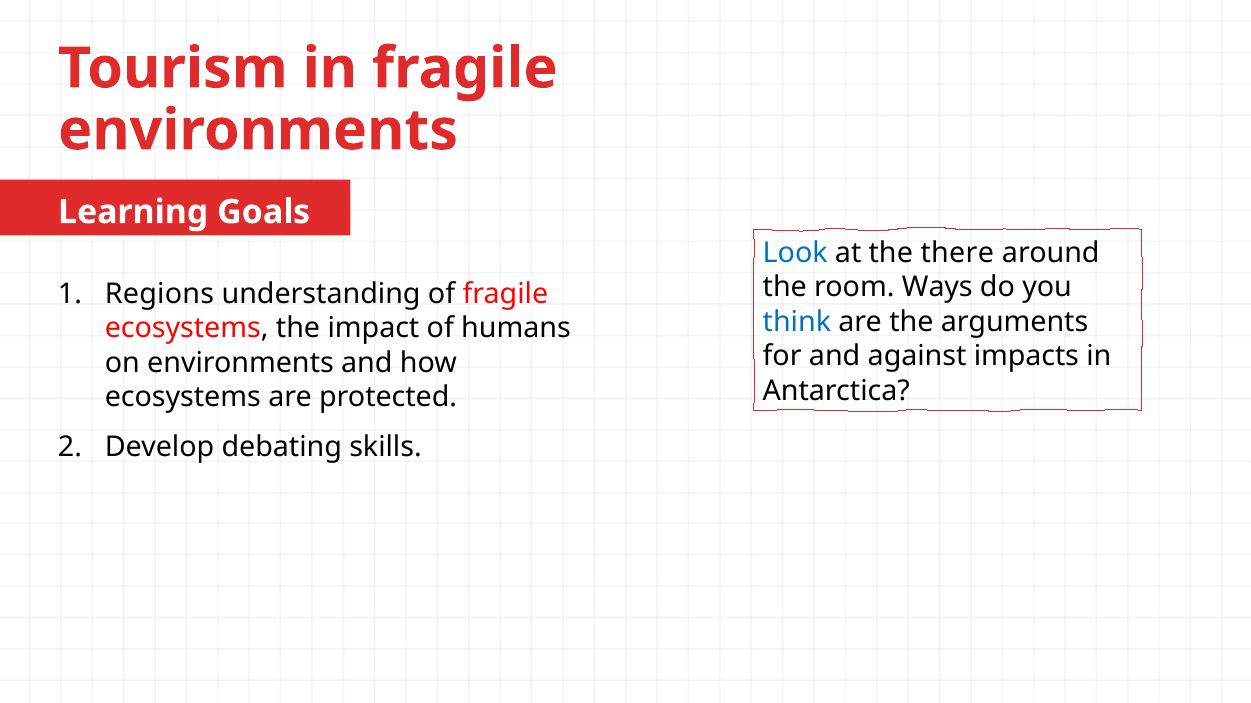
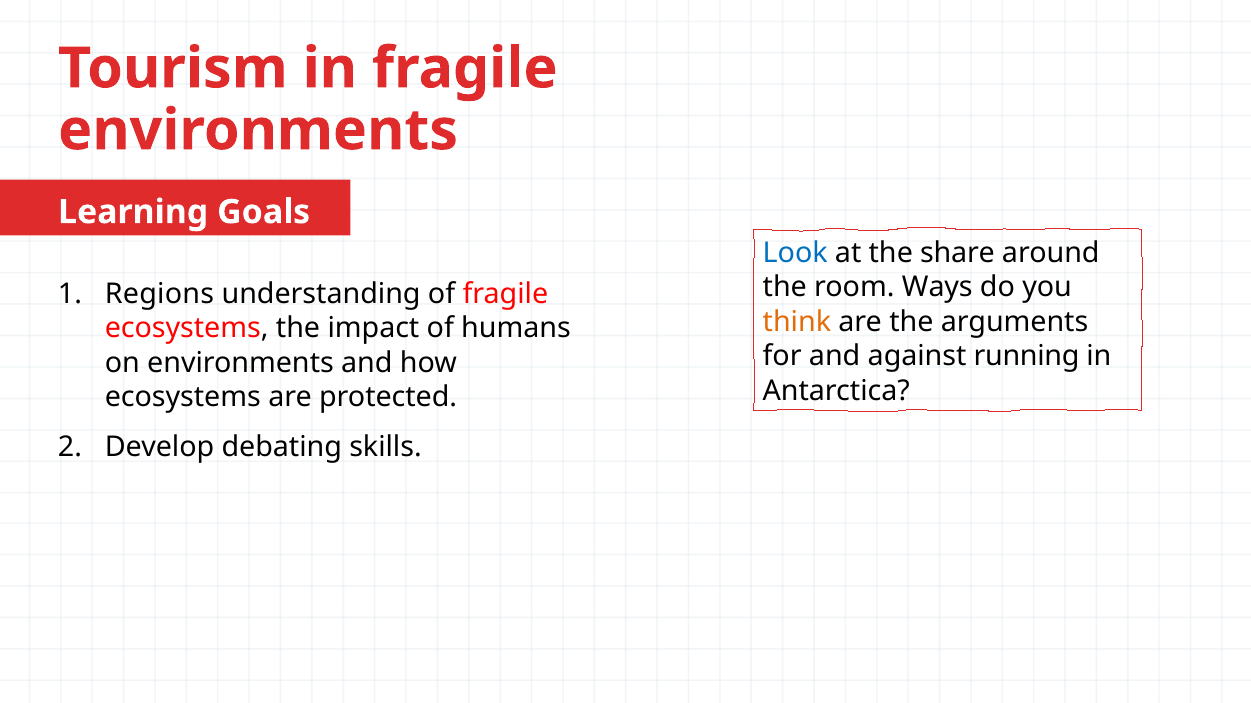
there: there -> share (958, 253)
think colour: blue -> orange (797, 322)
impacts: impacts -> running (1027, 357)
